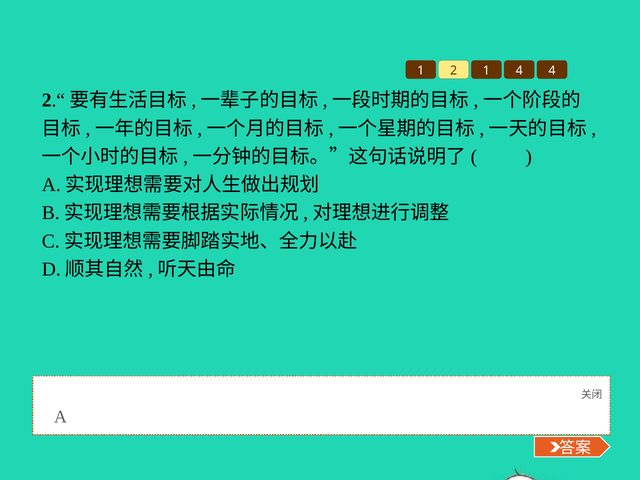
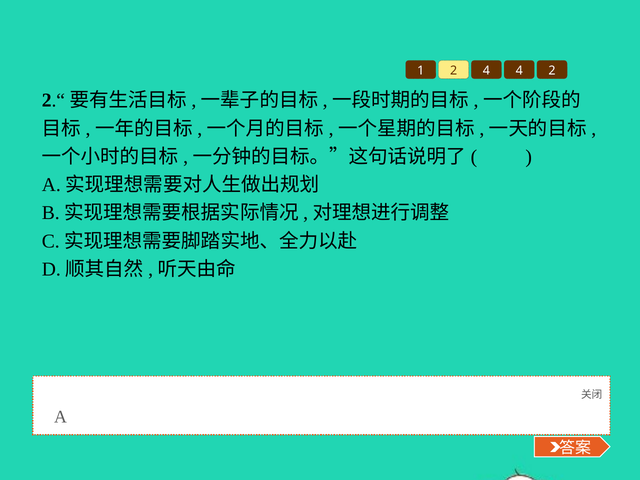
2 1: 1 -> 4 (486, 70)
4 4: 4 -> 2 (552, 70)
